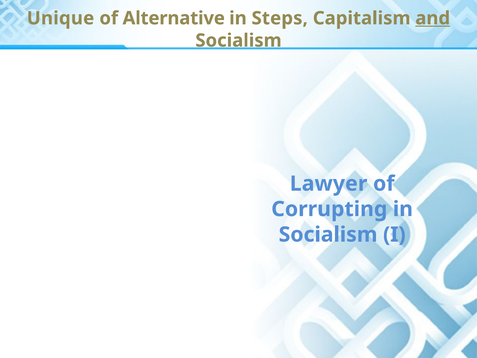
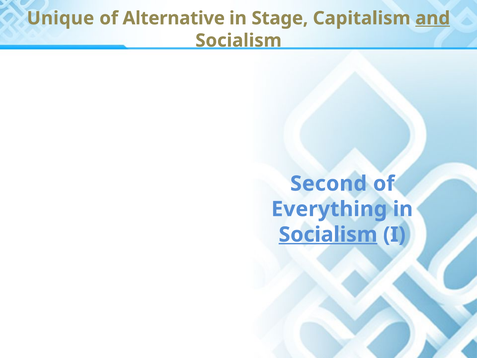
Steps: Steps -> Stage (280, 18)
Lawyer: Lawyer -> Second (329, 184)
Corrupting: Corrupting -> Everything (329, 209)
Socialism underline: none -> present (328, 234)
